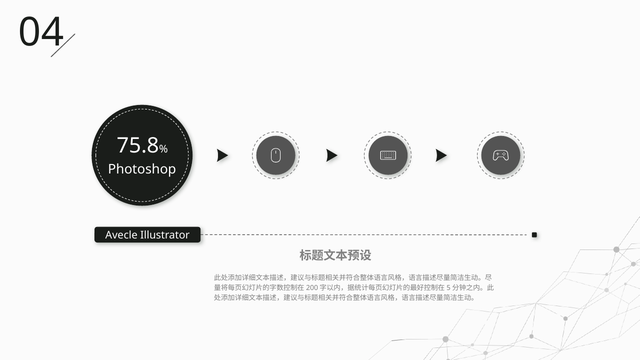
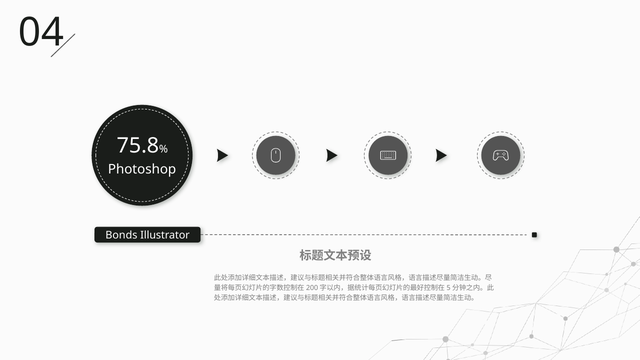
Avecle: Avecle -> Bonds (121, 235)
